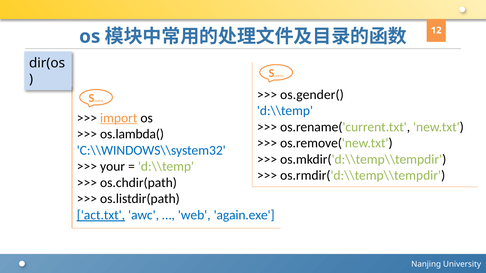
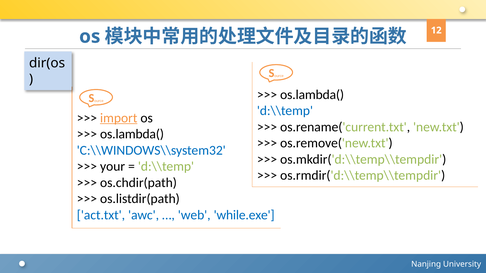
os.gender(: os.gender( -> os.lambda( (312, 95)
act.txt underline: present -> none (101, 215)
again.exe: again.exe -> while.exe (244, 215)
